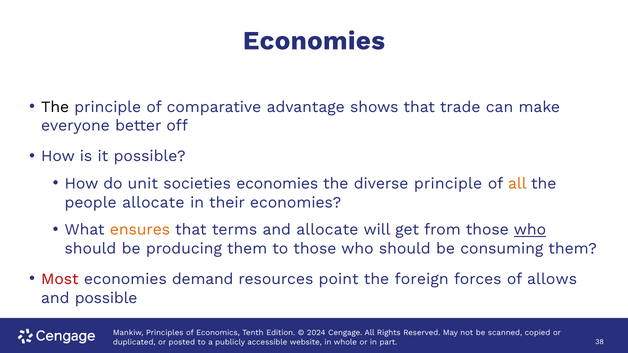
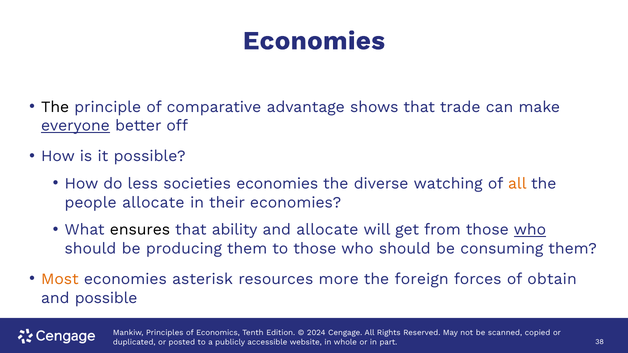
everyone underline: none -> present (75, 126)
unit: unit -> less (143, 184)
diverse principle: principle -> watching (448, 184)
ensures colour: orange -> black (140, 230)
terms: terms -> ability (235, 230)
Most colour: red -> orange (60, 279)
demand: demand -> asterisk (203, 279)
point: point -> more (339, 279)
allows: allows -> obtain (552, 279)
